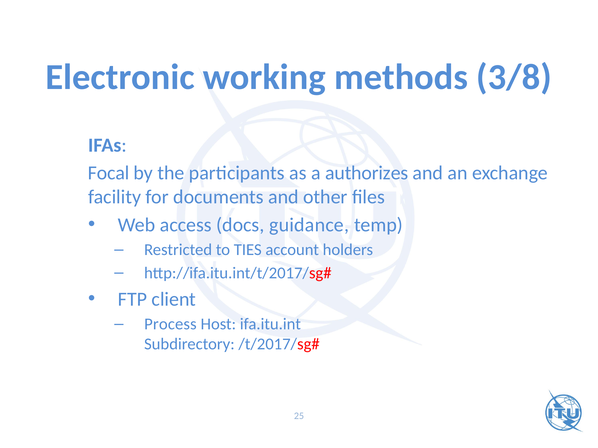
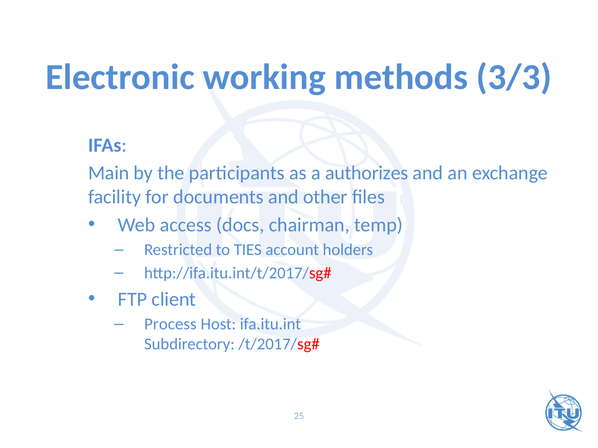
3/8: 3/8 -> 3/3 (514, 77)
Focal: Focal -> Main (109, 173)
guidance: guidance -> chairman (309, 225)
